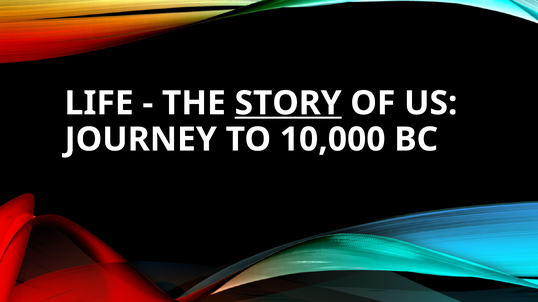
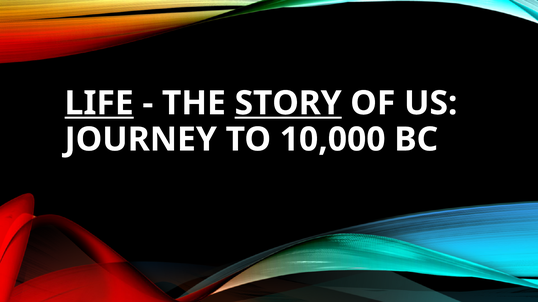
LIFE underline: none -> present (99, 103)
